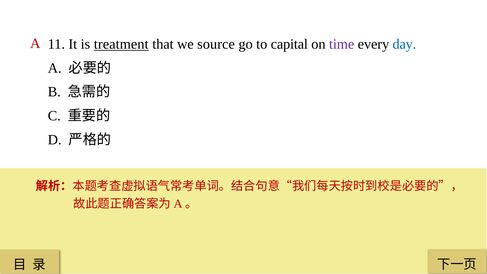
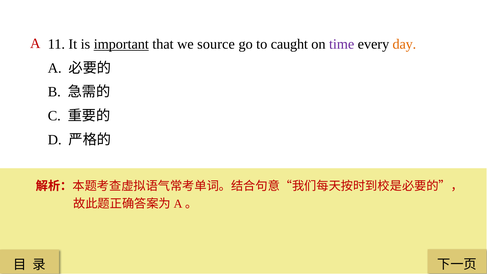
treatment: treatment -> important (121, 44)
capital: capital -> caught (289, 44)
day colour: blue -> orange (404, 44)
